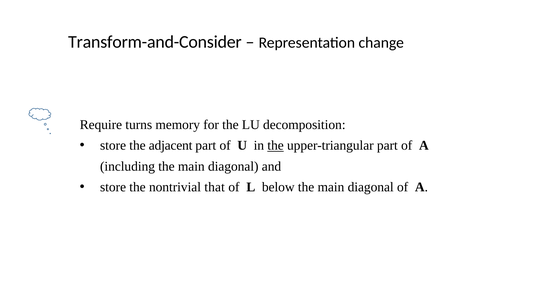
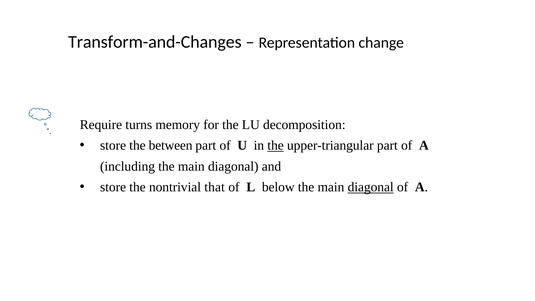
Transform-and-Consider: Transform-and-Consider -> Transform-and-Changes (155, 42)
adjacent: adjacent -> between (171, 145)
diagonal underline: none -> present (371, 187)
